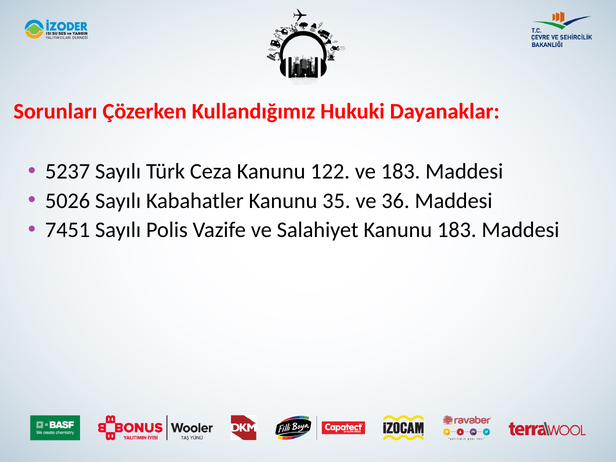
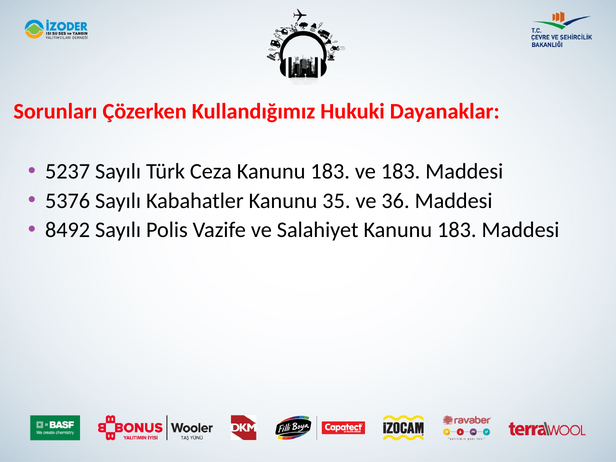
Ceza Kanunu 122: 122 -> 183 (330, 172)
5026: 5026 -> 5376 (68, 201)
7451: 7451 -> 8492 (68, 230)
